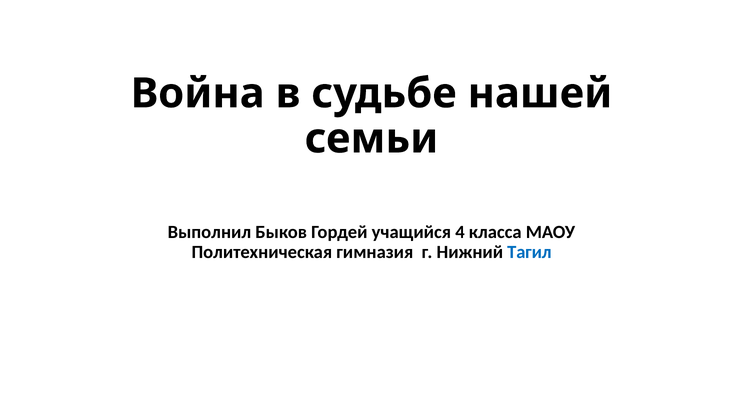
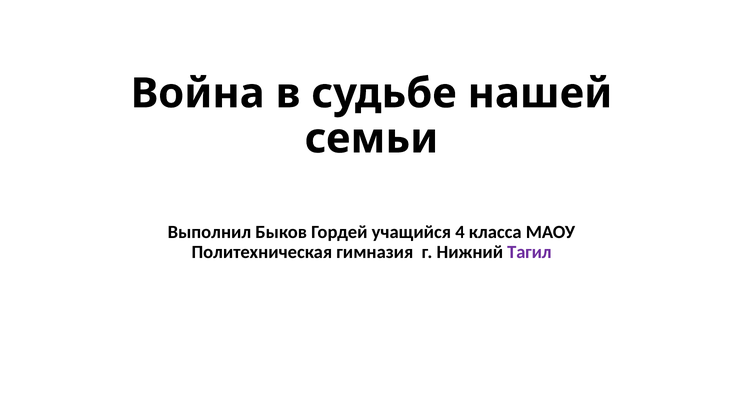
Тагил colour: blue -> purple (529, 252)
